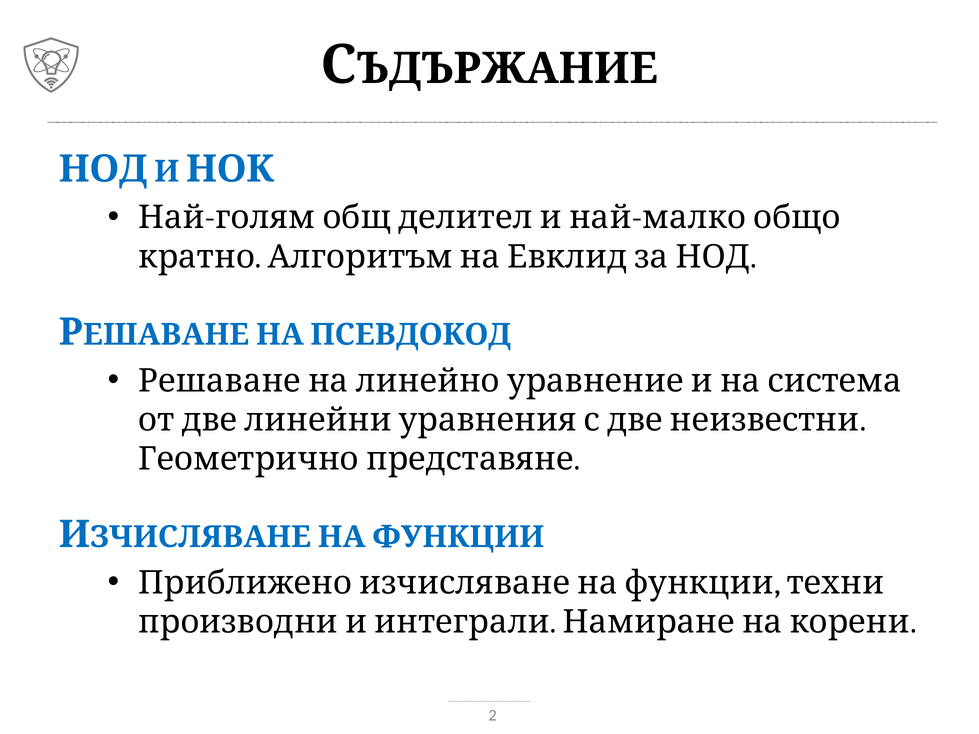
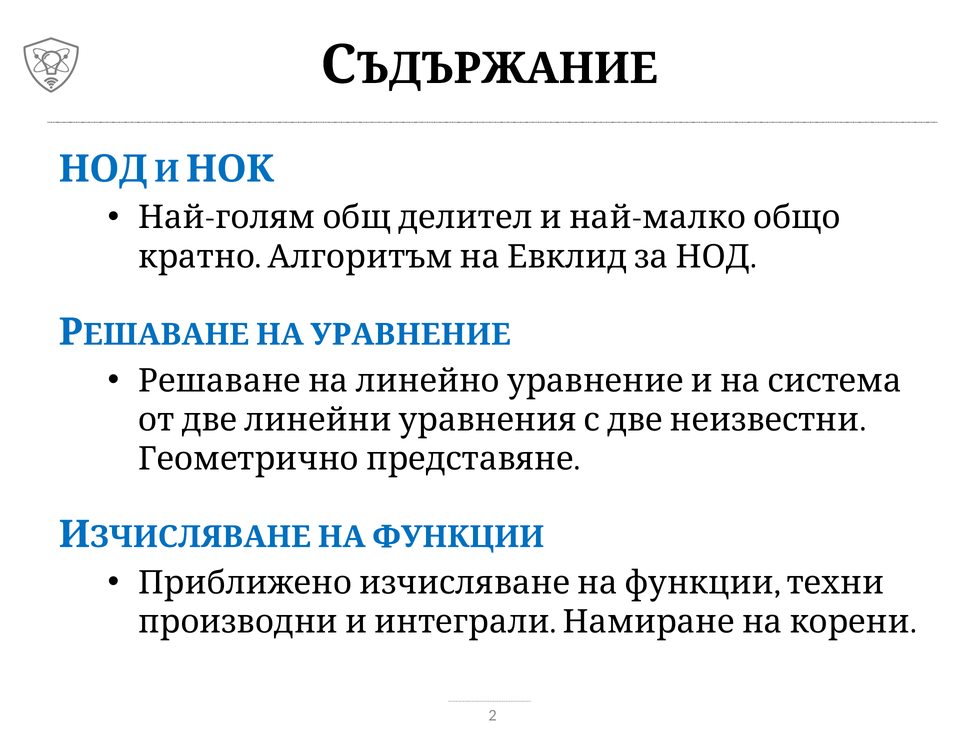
ПСЕВДОКОД: ПСЕВДОКОД -> УРАВНЕНИЕ (411, 335)
